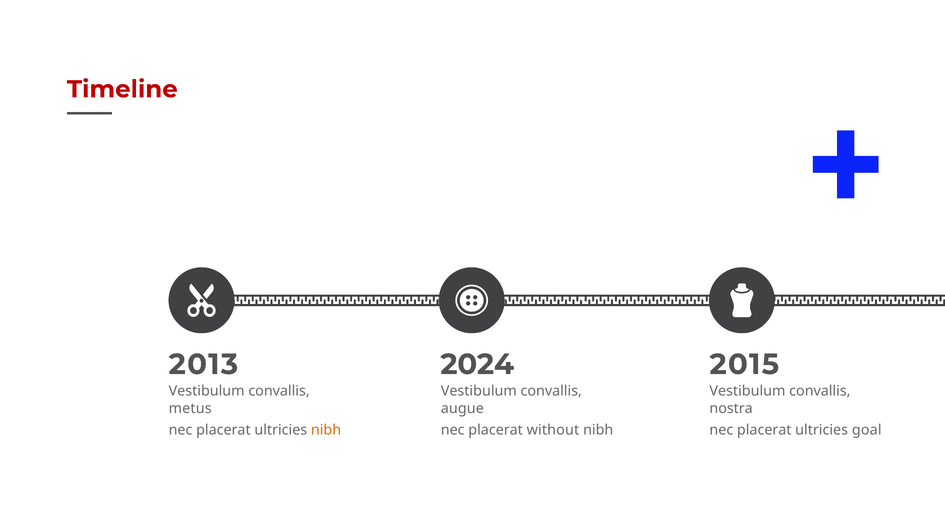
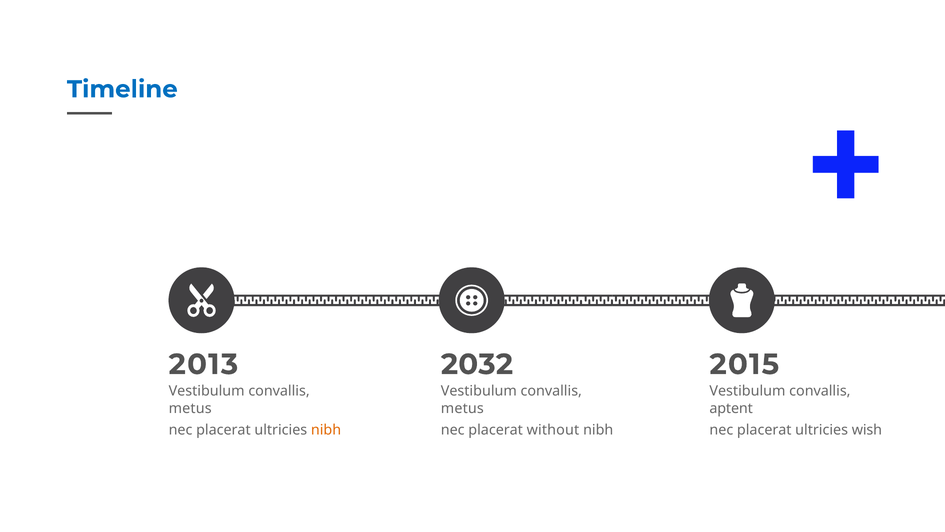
Timeline colour: red -> blue (122, 89)
2024: 2024 -> 2032 (477, 364)
augue: augue -> metus (462, 408)
nostra: nostra -> aptent (731, 408)
goal: goal -> wish (867, 430)
